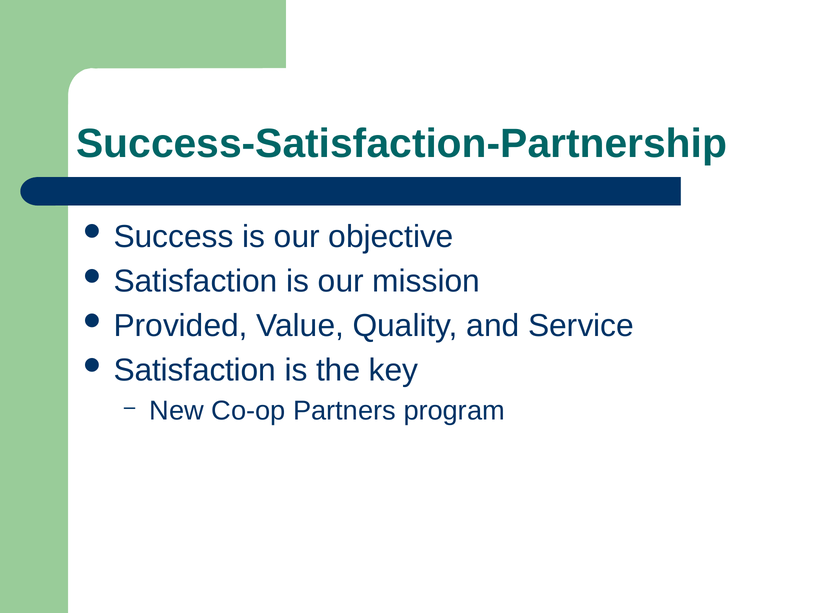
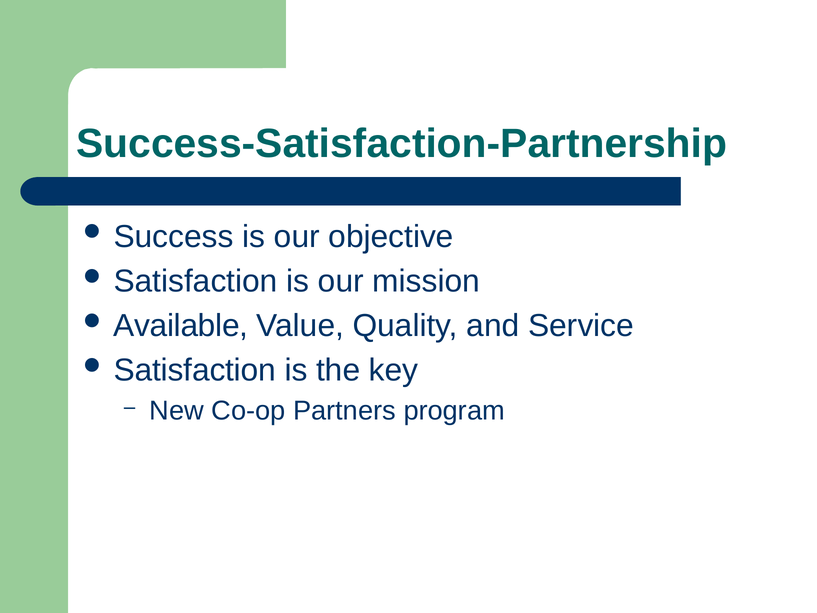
Provided: Provided -> Available (181, 325)
